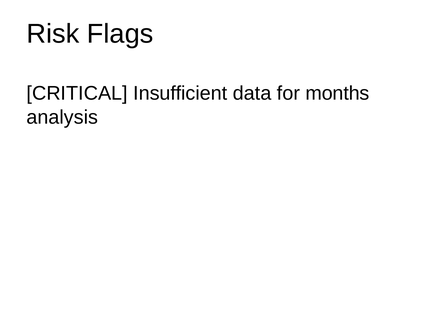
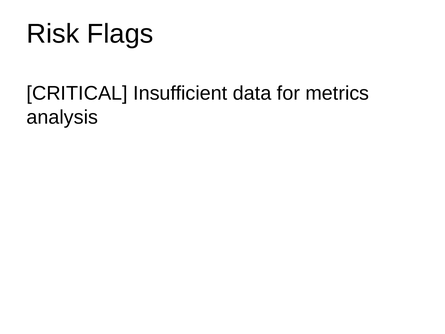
months: months -> metrics (337, 93)
